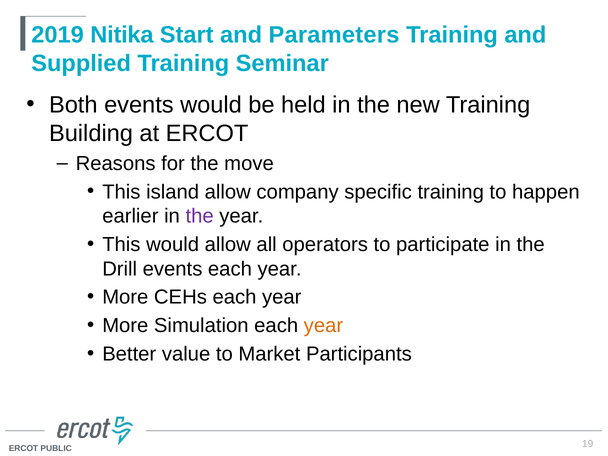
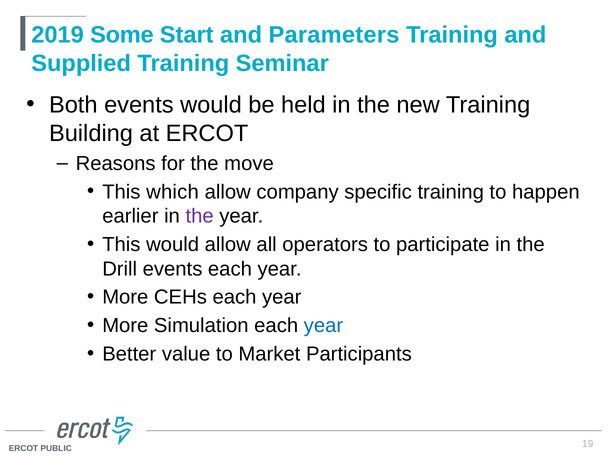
Nitika: Nitika -> Some (122, 35)
island: island -> which (172, 192)
year colour: orange -> blue (323, 326)
